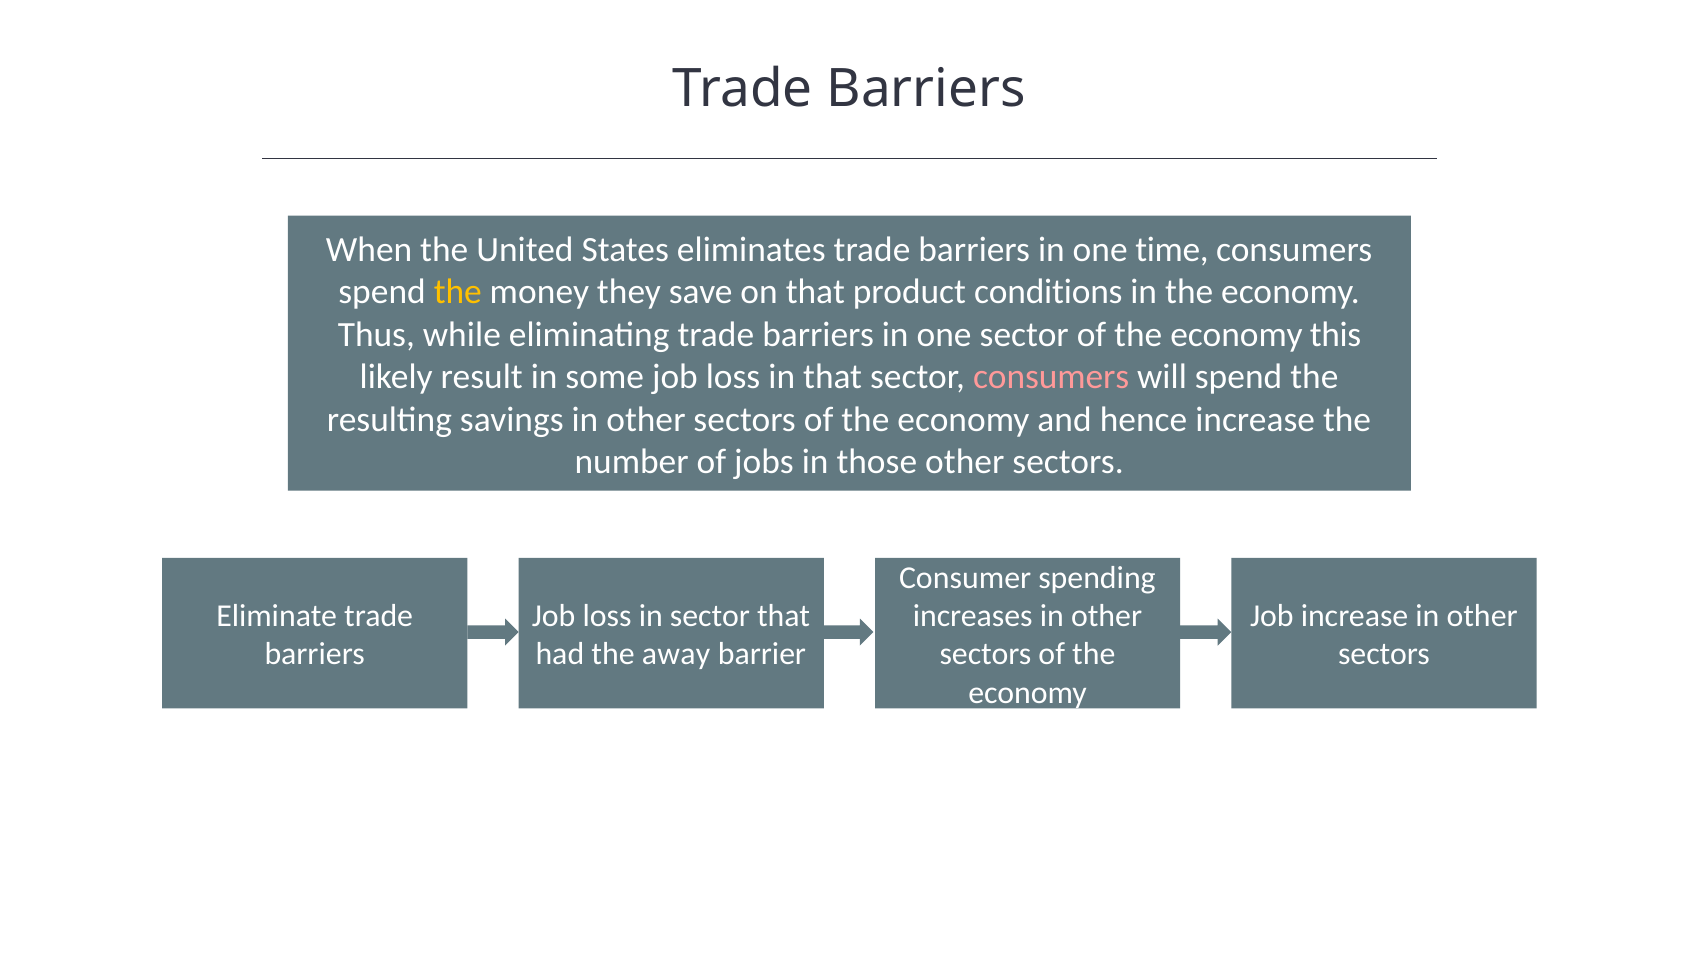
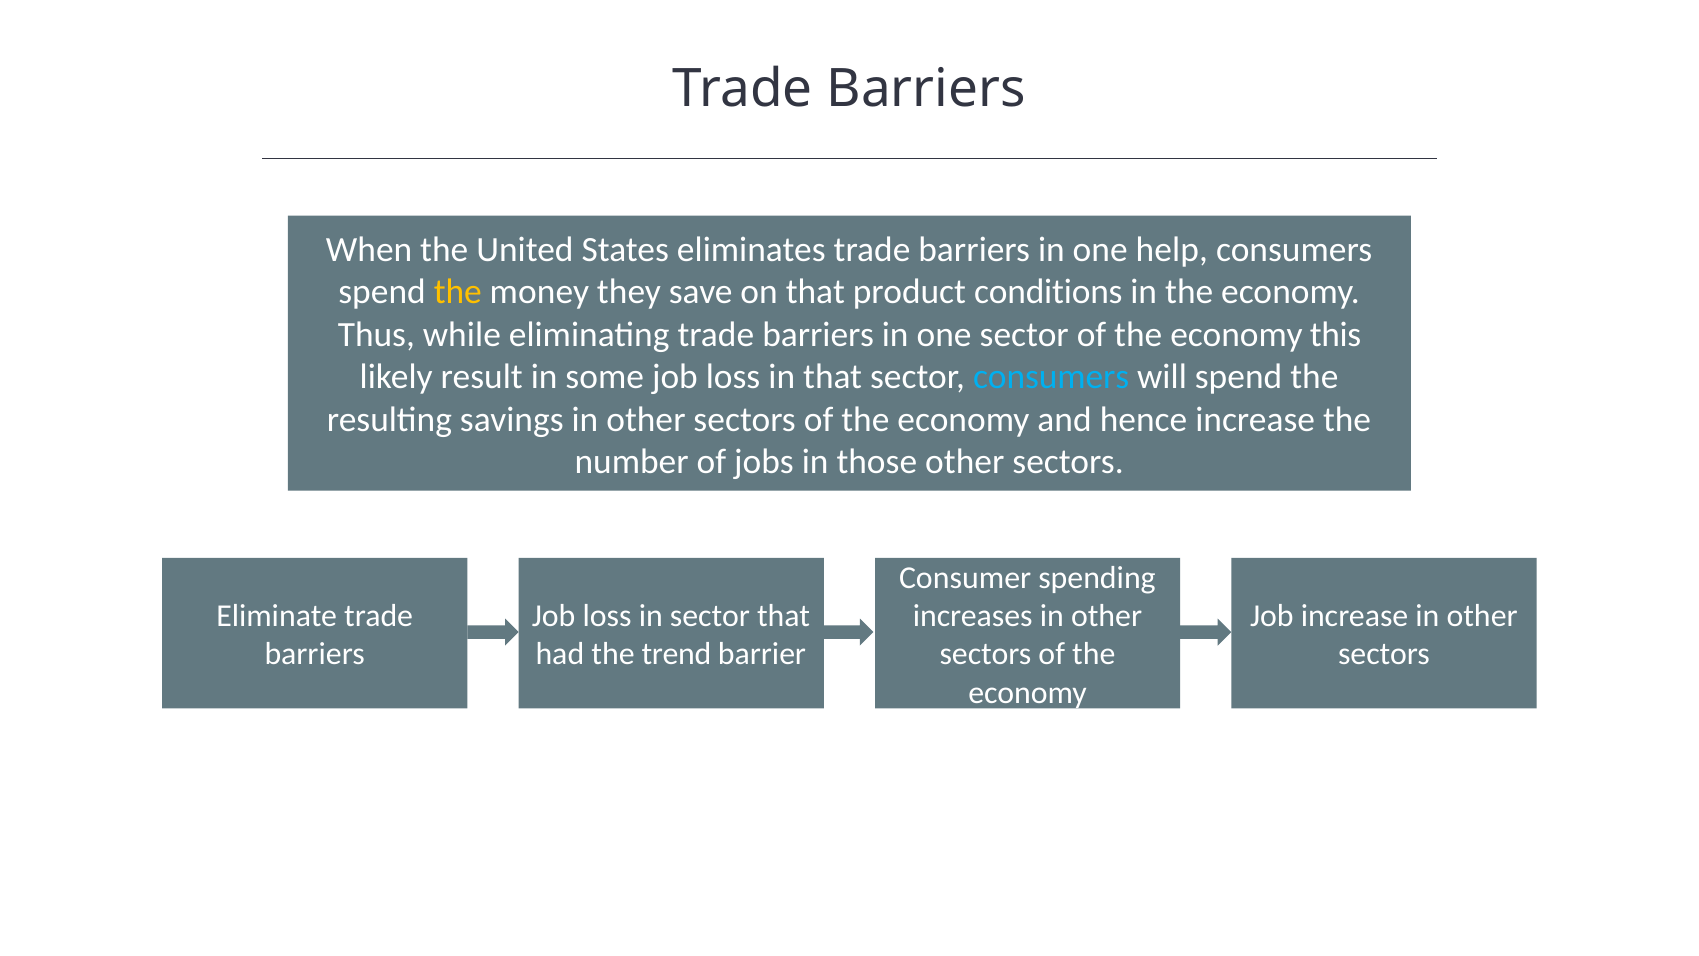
time: time -> help (1172, 249)
consumers colour: pink -> light blue (1051, 377)
away: away -> trend (676, 654)
